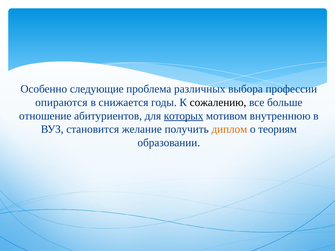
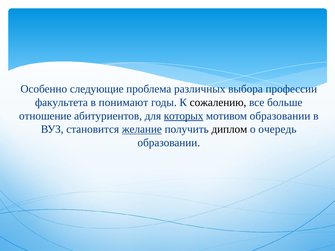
опираются: опираются -> факультета (61, 103)
снижается: снижается -> понимают (123, 103)
мотивом внутреннюю: внутреннюю -> образовании (280, 116)
желание underline: none -> present (142, 129)
диплом colour: orange -> black (229, 129)
теориям: теориям -> очередь (277, 129)
